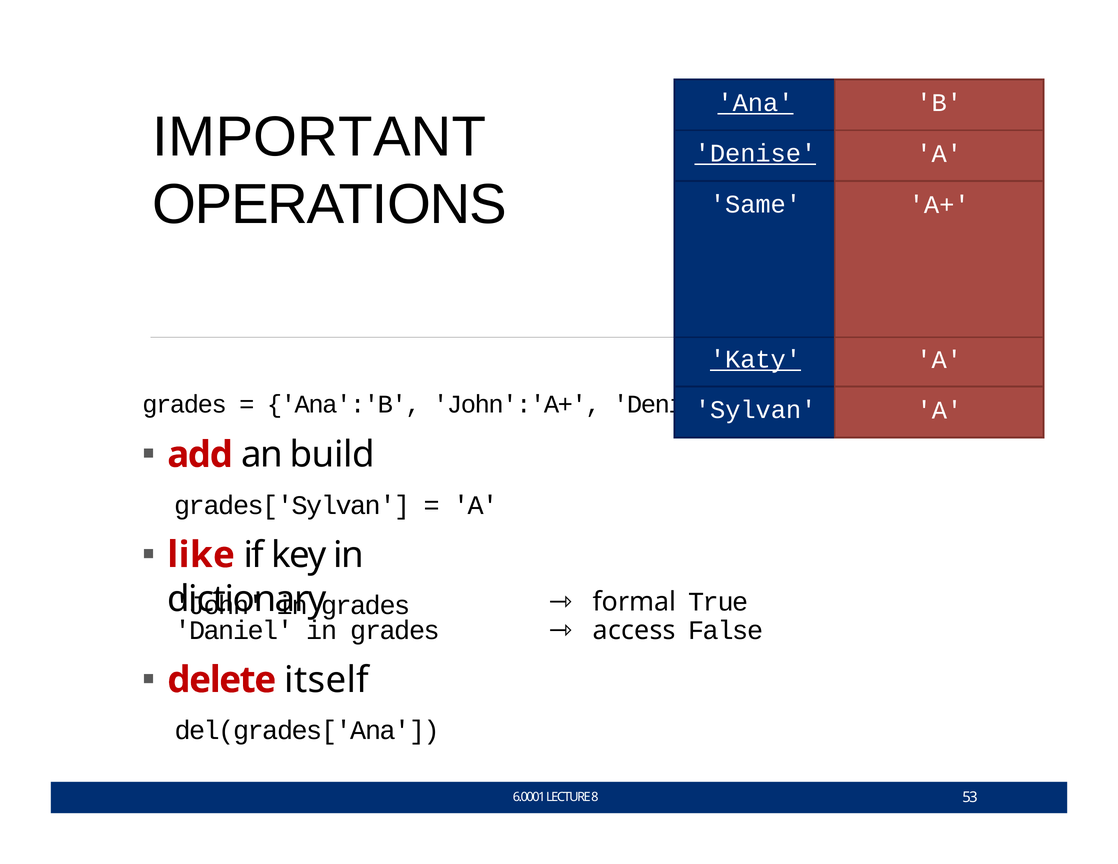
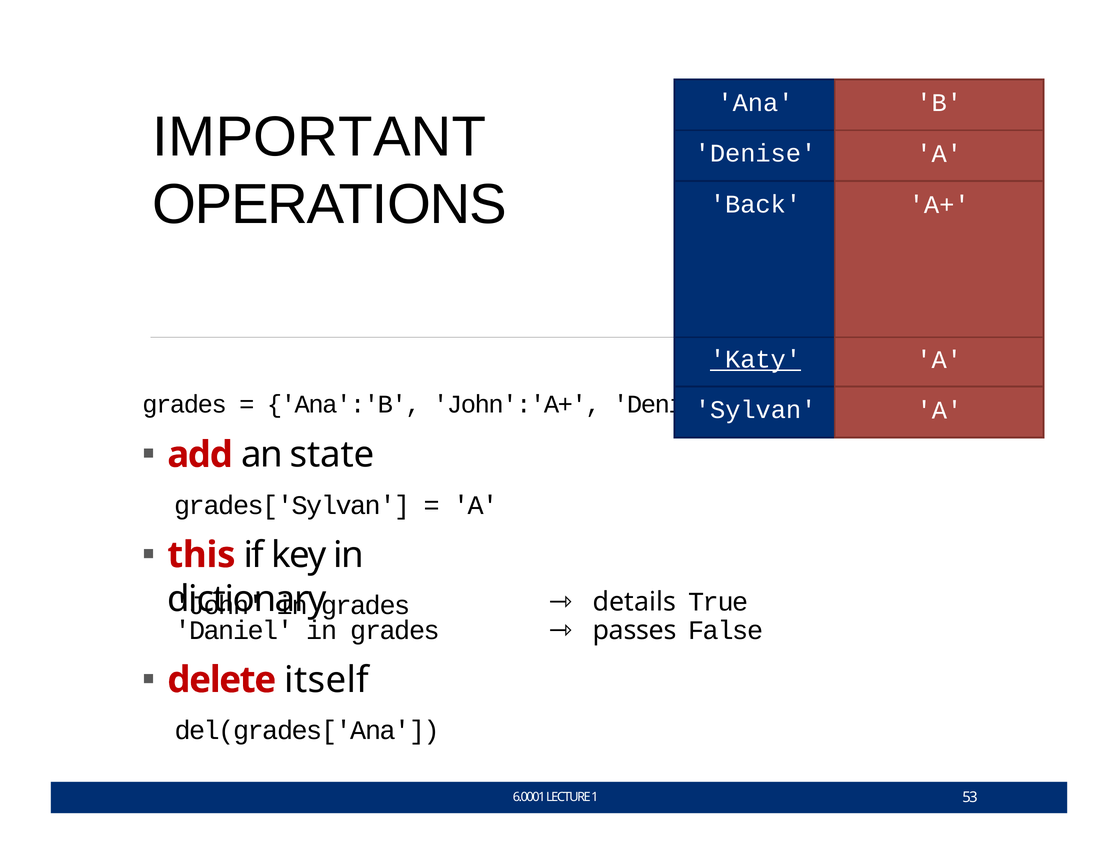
Ana underline: present -> none (755, 103)
Denise underline: present -> none (755, 153)
Same: Same -> Back (755, 204)
build: build -> state (332, 455)
like: like -> this (201, 555)
formal: formal -> details (634, 602)
access: access -> passes (635, 630)
8: 8 -> 1 (595, 797)
